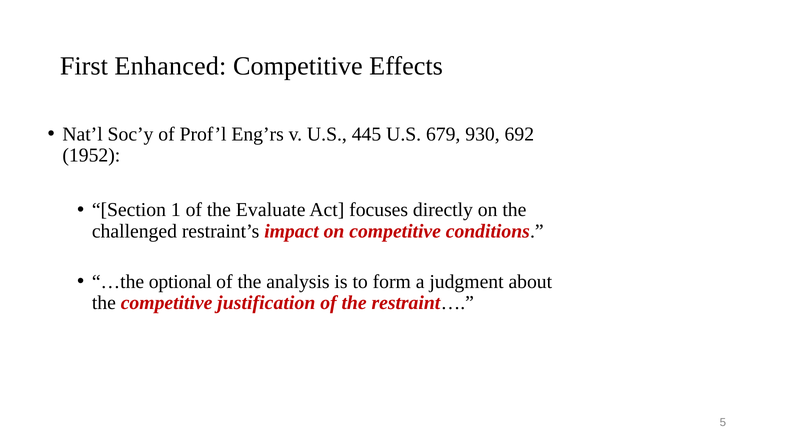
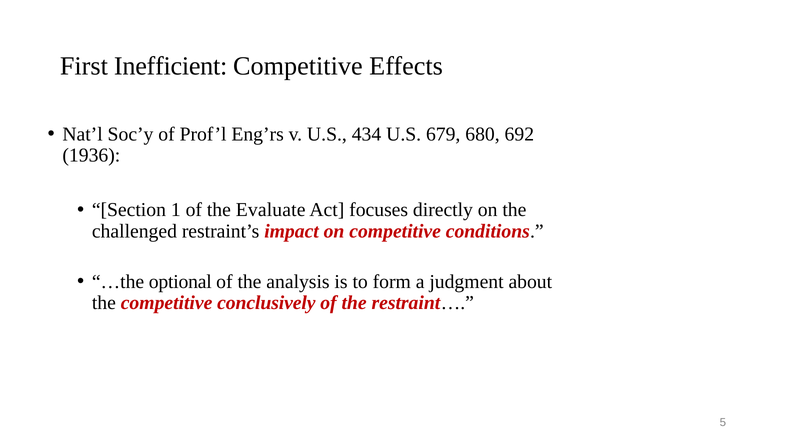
Enhanced: Enhanced -> Inefficient (171, 66)
445: 445 -> 434 (367, 134)
930: 930 -> 680 (483, 134)
1952: 1952 -> 1936 (91, 155)
justification: justification -> conclusively (266, 303)
